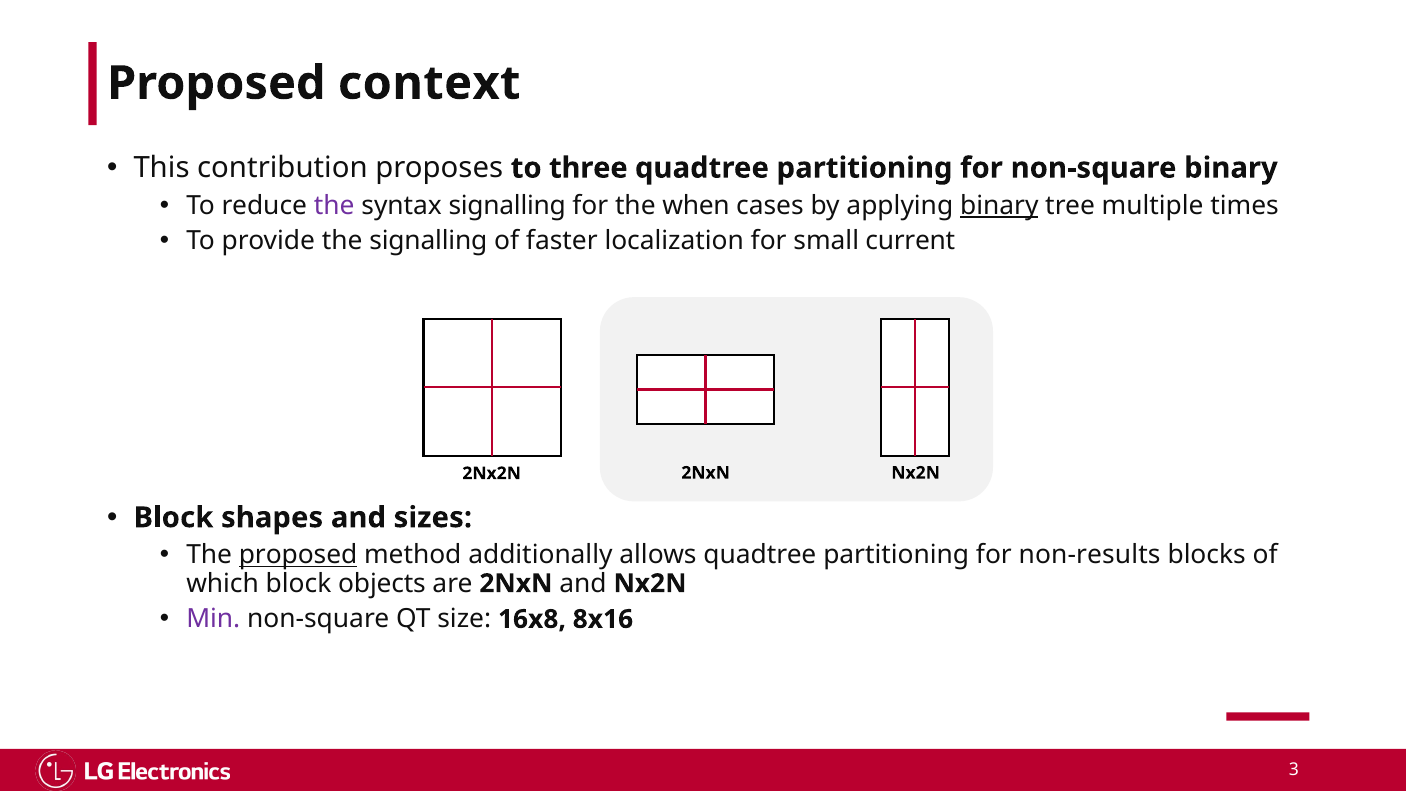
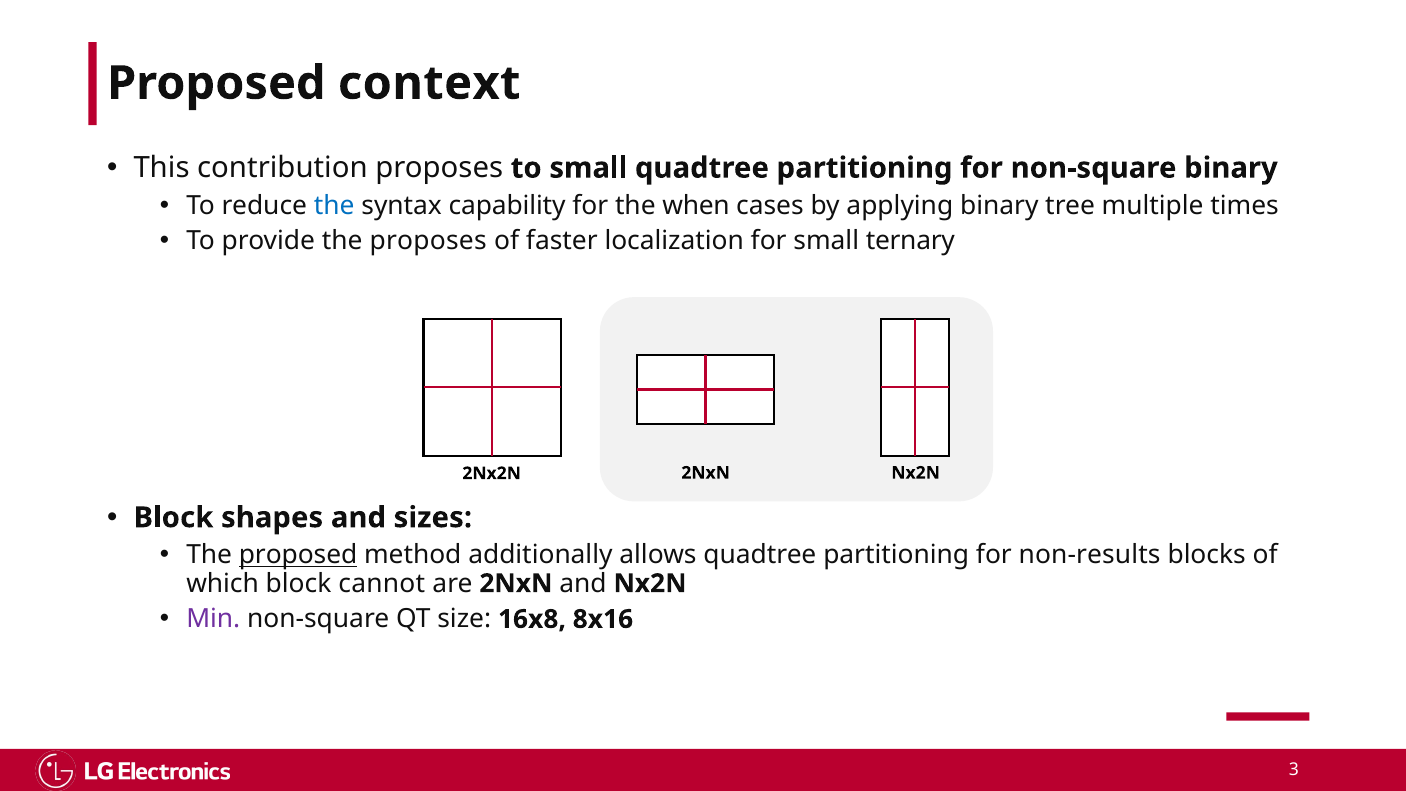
to three: three -> small (588, 168)
the colour: purple -> blue (334, 205)
syntax signalling: signalling -> capability (507, 205)
binary underline: present -> none (999, 205)
the signalling: signalling -> proposes (428, 241)
current: current -> ternary (910, 241)
objects: objects -> cannot (382, 583)
